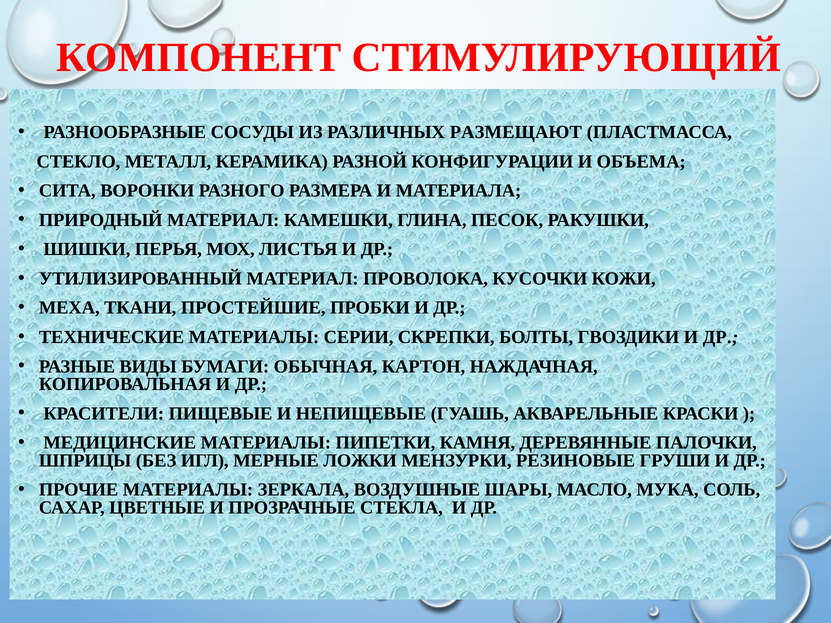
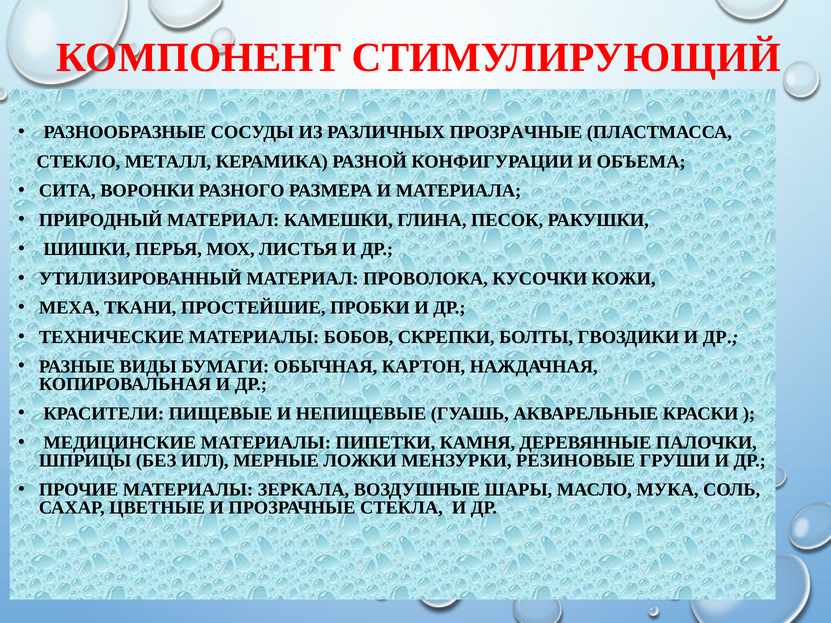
РАЗЛИЧНЫХ РАЗМЕЩАЮТ: РАЗМЕЩАЮТ -> ПРОЗРАЧНЫЕ (516, 132)
СЕРИИ: СЕРИИ -> БОБОВ (359, 337)
